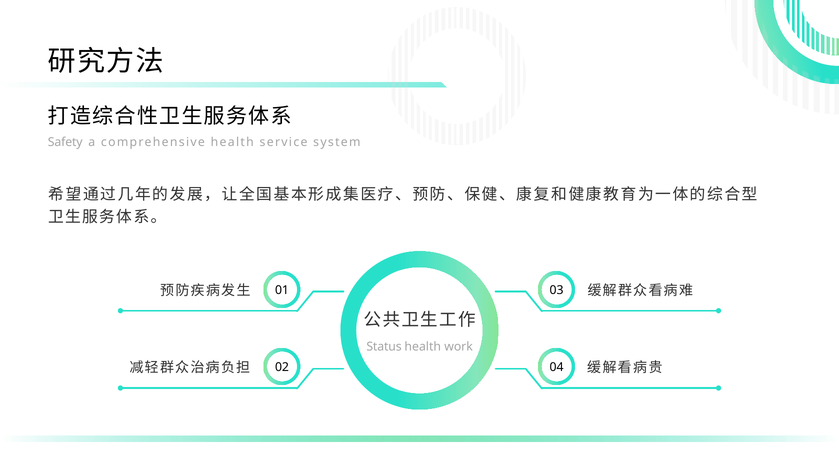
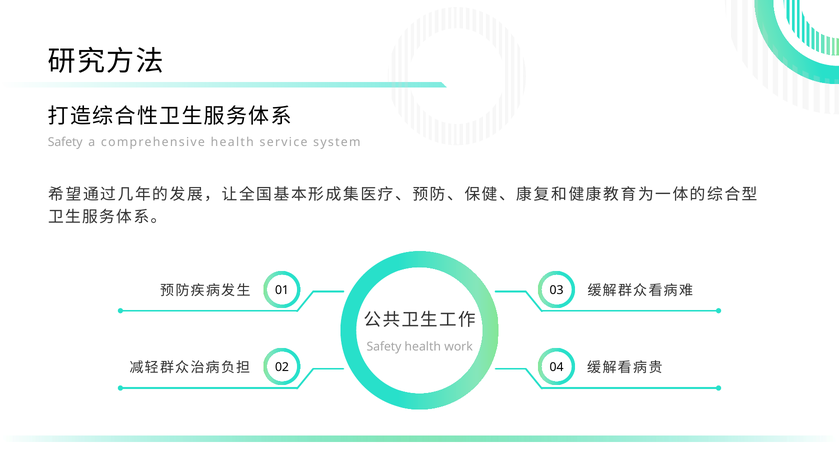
Status: Status -> Safety (384, 346)
